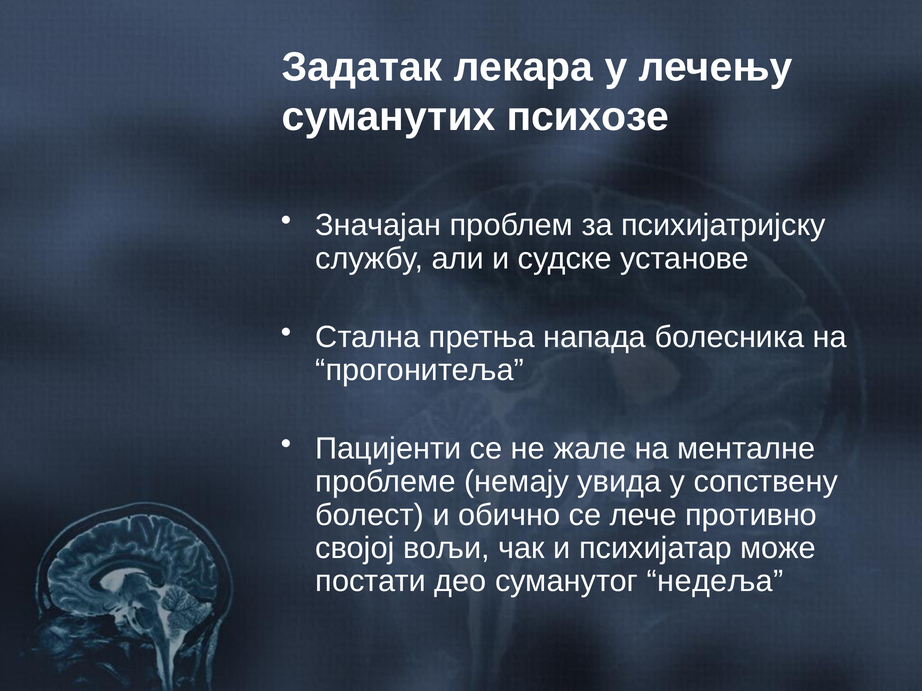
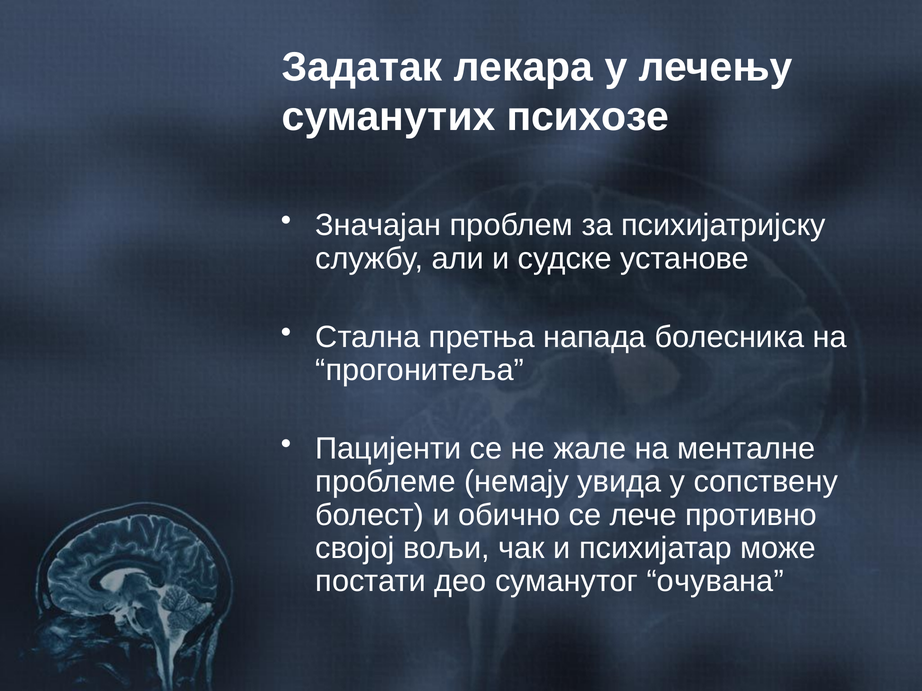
недеља: недеља -> очувана (715, 582)
